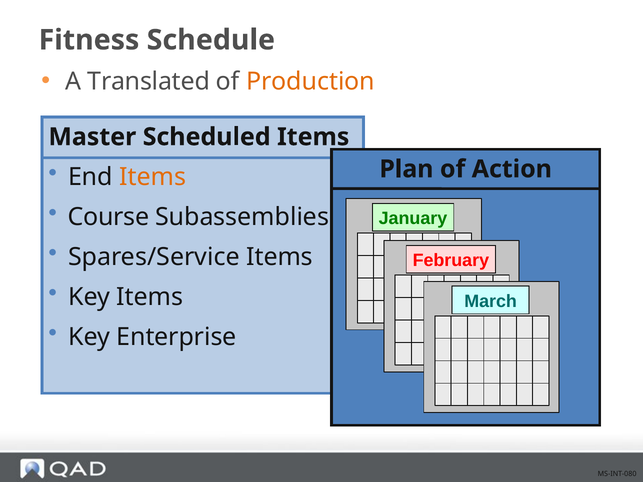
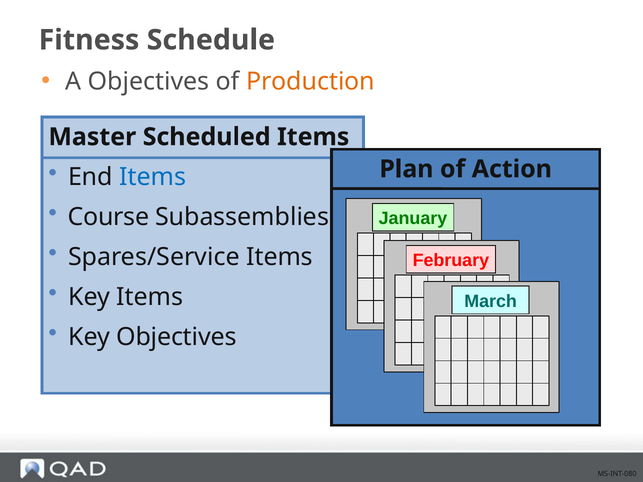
A Translated: Translated -> Objectives (149, 81)
Items colour: orange -> blue (153, 177)
Key Enterprise: Enterprise -> Objectives (176, 337)
